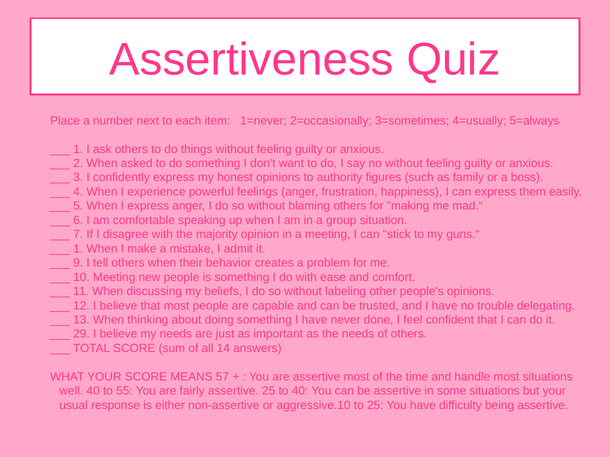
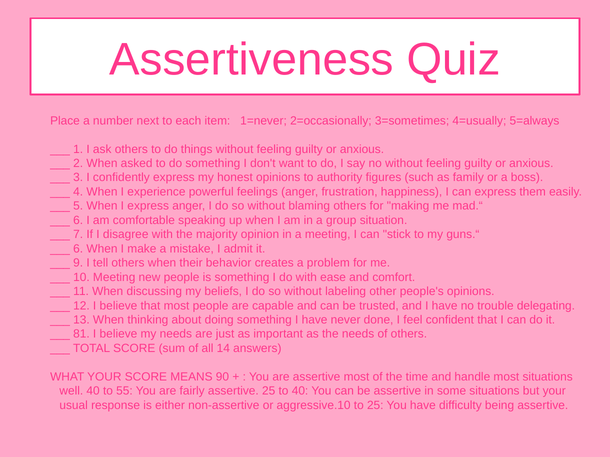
1: 1 -> 6 (78, 249)
29: 29 -> 81 (81, 334)
57: 57 -> 90 (222, 377)
